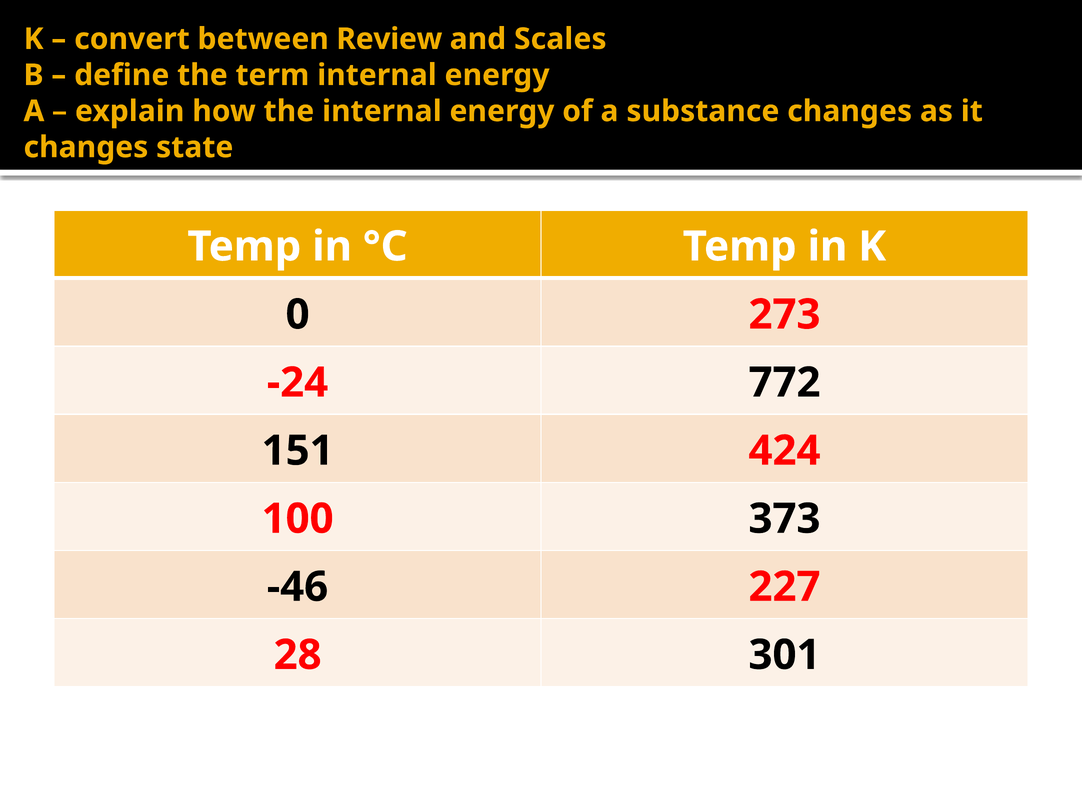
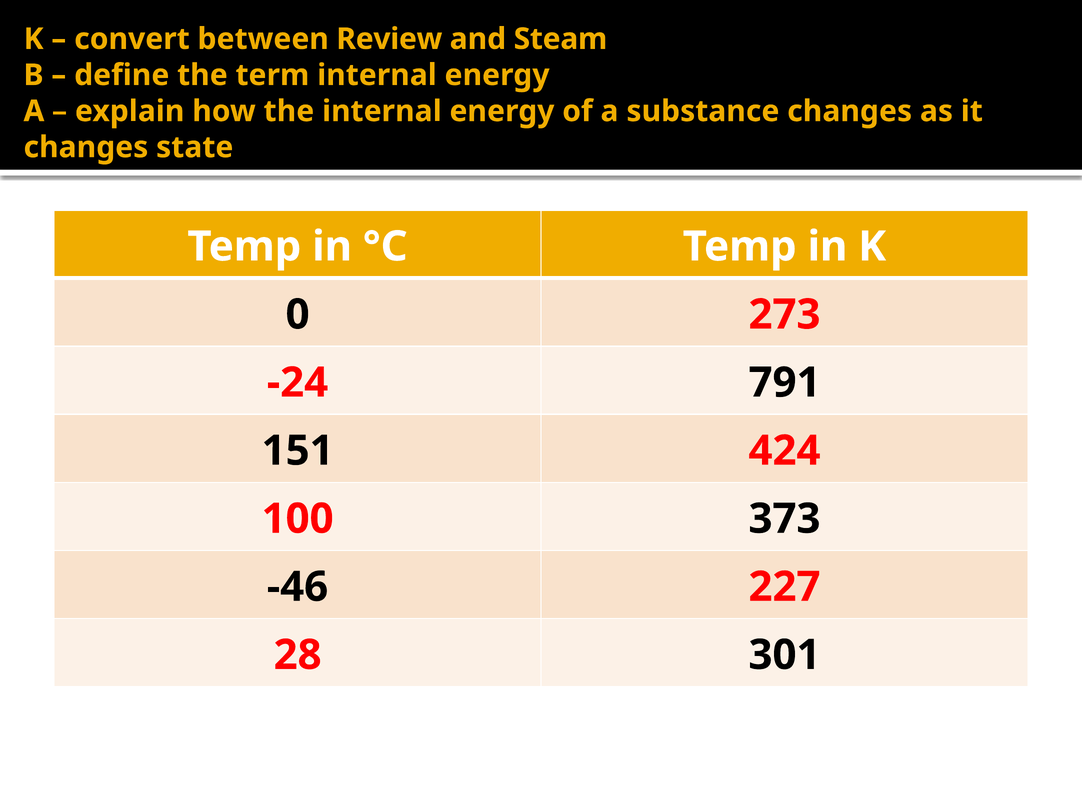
Scales: Scales -> Steam (560, 39)
772: 772 -> 791 (785, 382)
